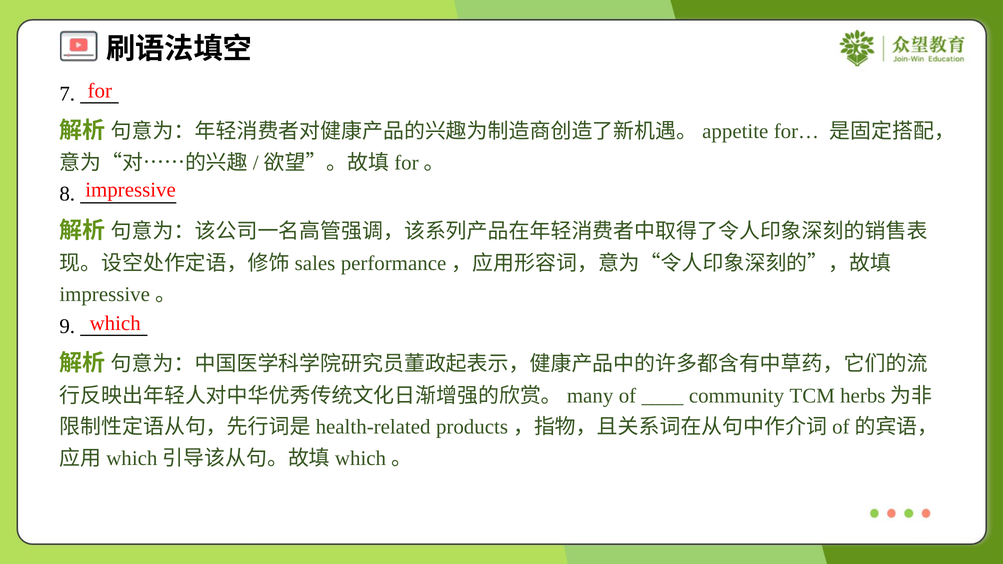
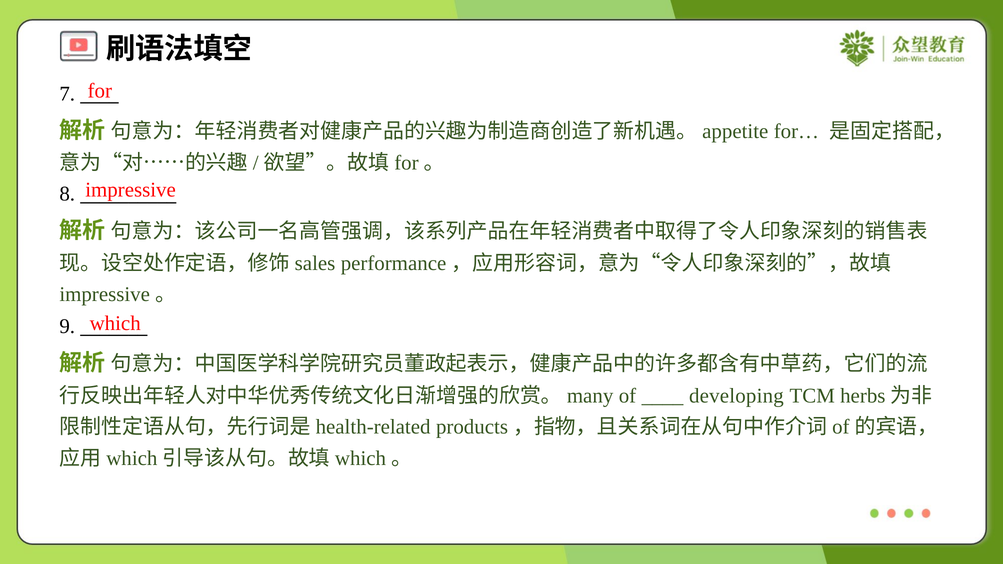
community: community -> developing (736, 396)
